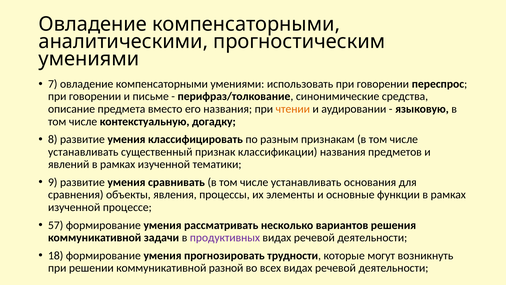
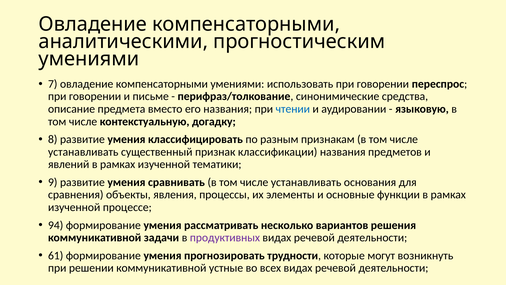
чтении colour: orange -> blue (293, 109)
57: 57 -> 94 (56, 225)
18: 18 -> 61 (56, 255)
разной: разной -> устные (226, 268)
